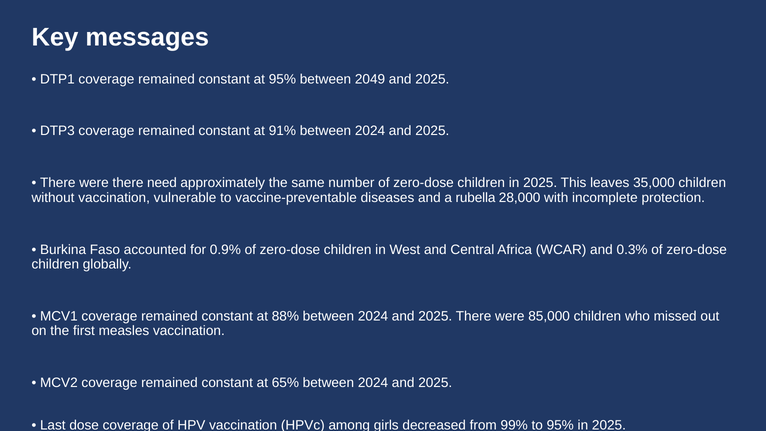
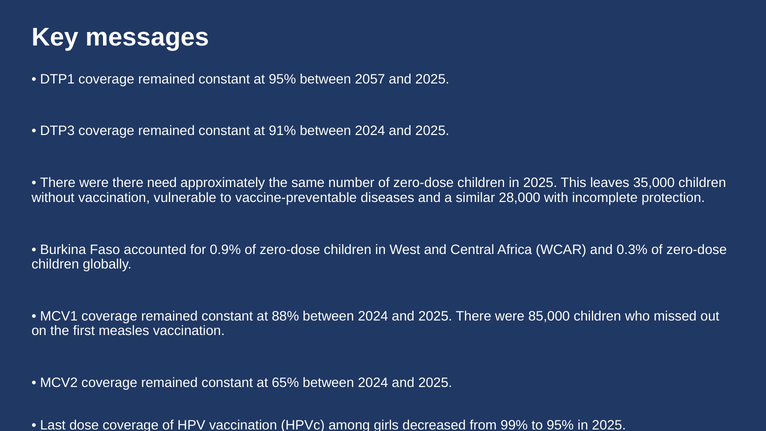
2049: 2049 -> 2057 (370, 79)
rubella: rubella -> similar (475, 198)
